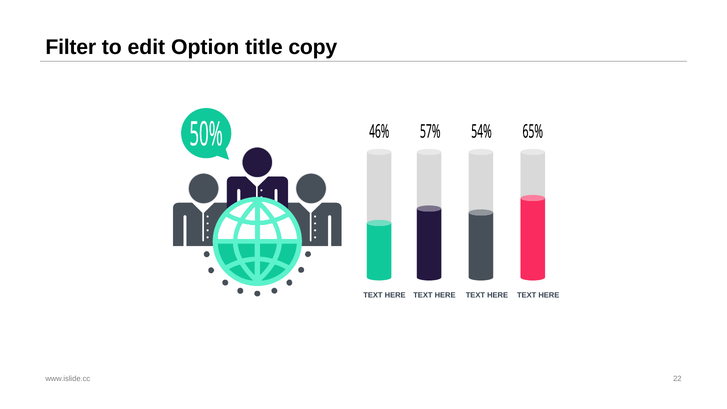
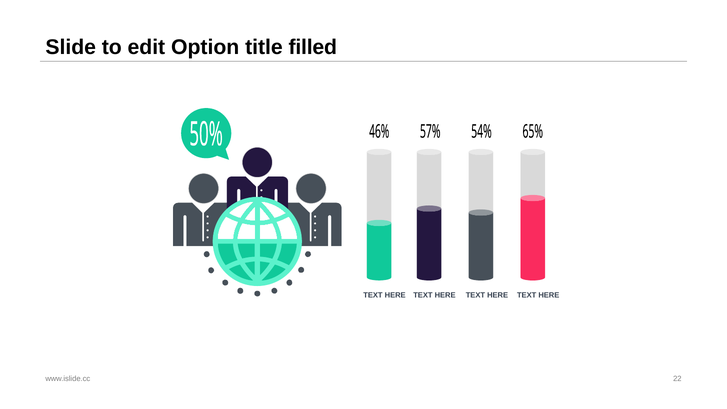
Filter: Filter -> Slide (71, 47)
copy: copy -> filled (313, 47)
